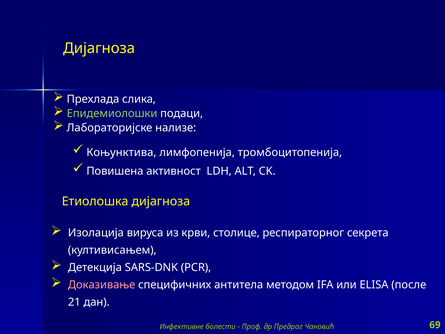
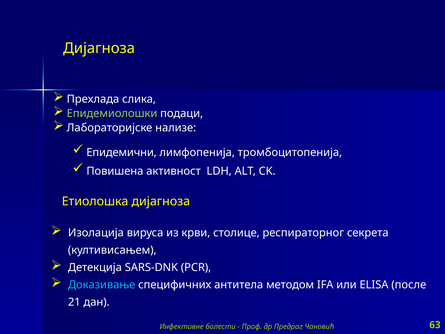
Коњунктива: Коњунктива -> Епидемични (122, 152)
Доказивање colour: pink -> light blue (102, 285)
69: 69 -> 63 (435, 325)
